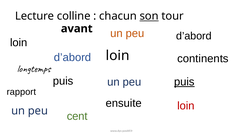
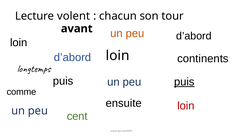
colline: colline -> volent (74, 16)
son underline: present -> none (149, 16)
rapport: rapport -> comme (21, 92)
